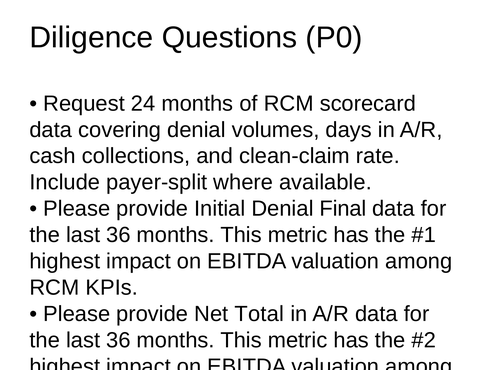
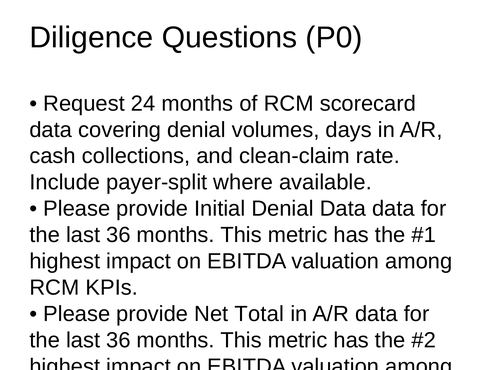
Denial Final: Final -> Data (343, 209)
